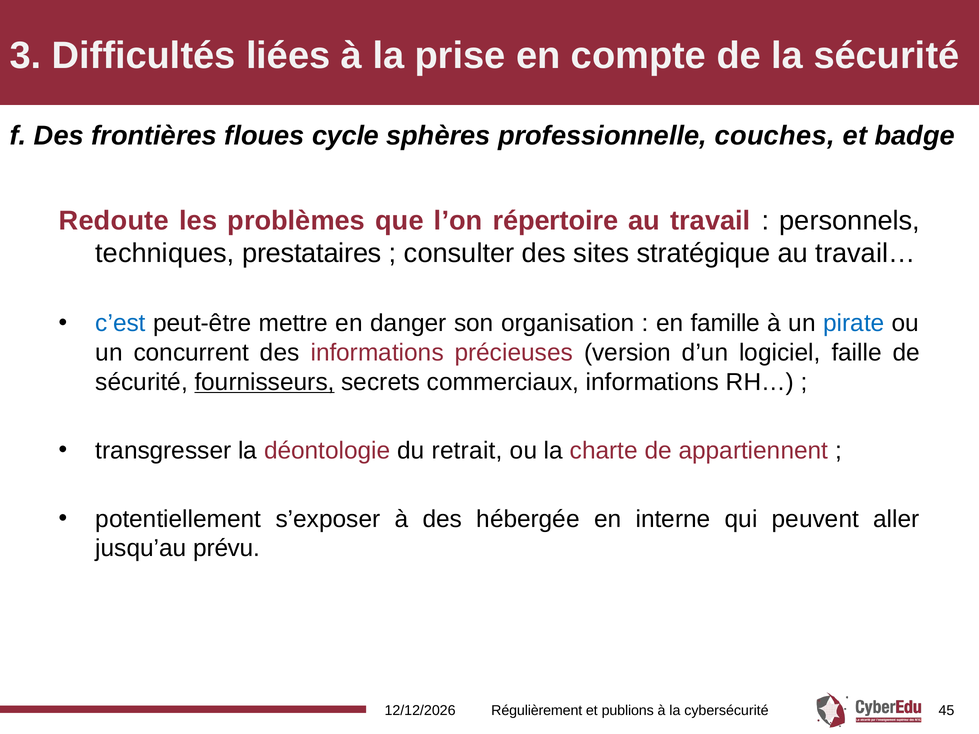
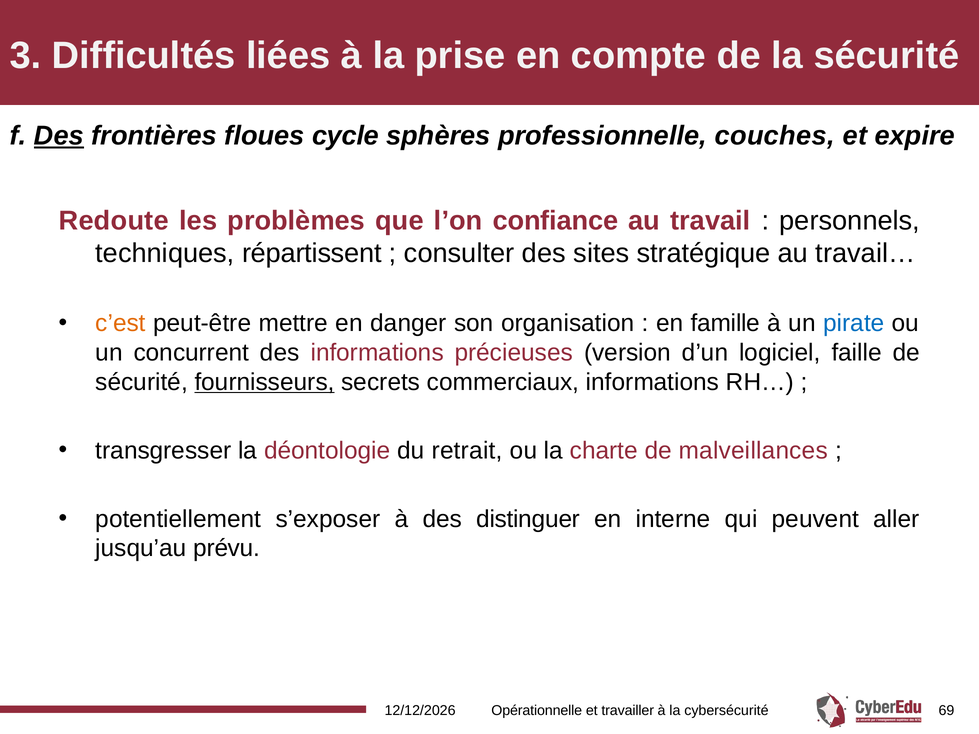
Des underline: none -> present (59, 136)
badge: badge -> expire (915, 136)
répertoire: répertoire -> confiance (555, 221)
prestataires: prestataires -> répartissent (312, 253)
c’est colour: blue -> orange (121, 323)
appartiennent: appartiennent -> malveillances (753, 451)
hébergée: hébergée -> distinguer (528, 519)
Régulièrement: Régulièrement -> Opérationnelle (537, 711)
publions: publions -> travailler (628, 711)
45: 45 -> 69 (946, 711)
